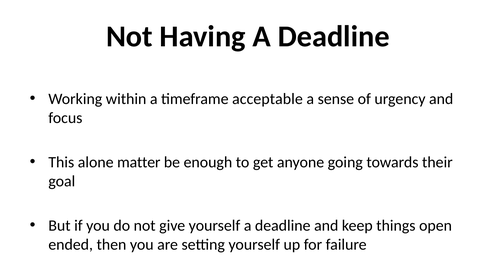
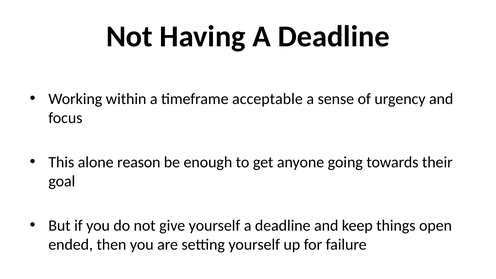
matter: matter -> reason (139, 162)
